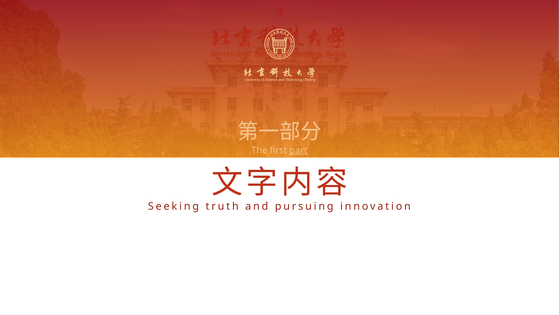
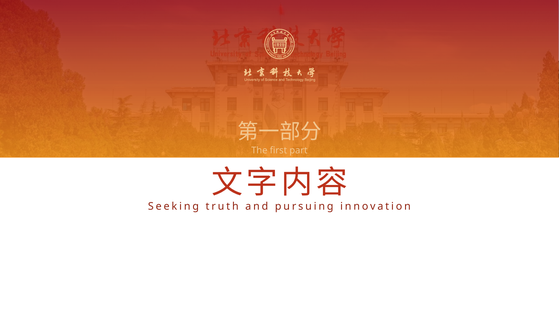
part underline: present -> none (298, 150)
